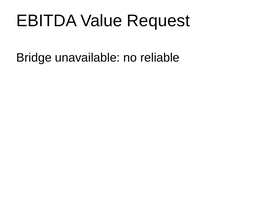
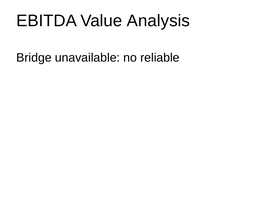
Request: Request -> Analysis (158, 21)
